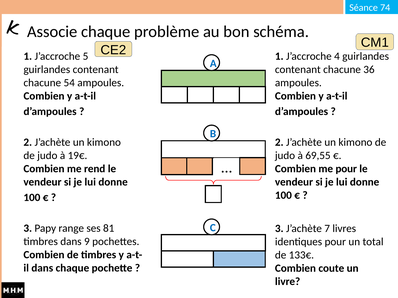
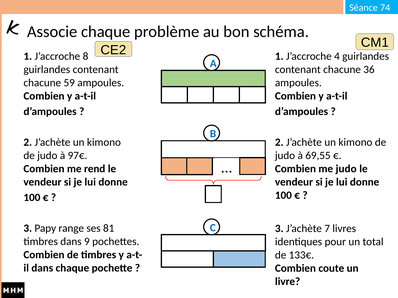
5: 5 -> 8 (85, 56)
54: 54 -> 59 (69, 83)
19€: 19€ -> 97€ (78, 156)
me pour: pour -> judo (346, 169)
